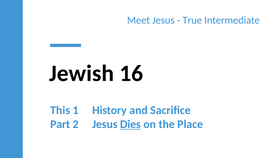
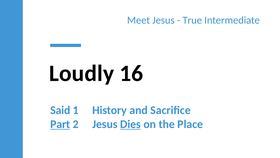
Jewish: Jewish -> Loudly (82, 73)
This: This -> Said (60, 110)
Part underline: none -> present (60, 124)
